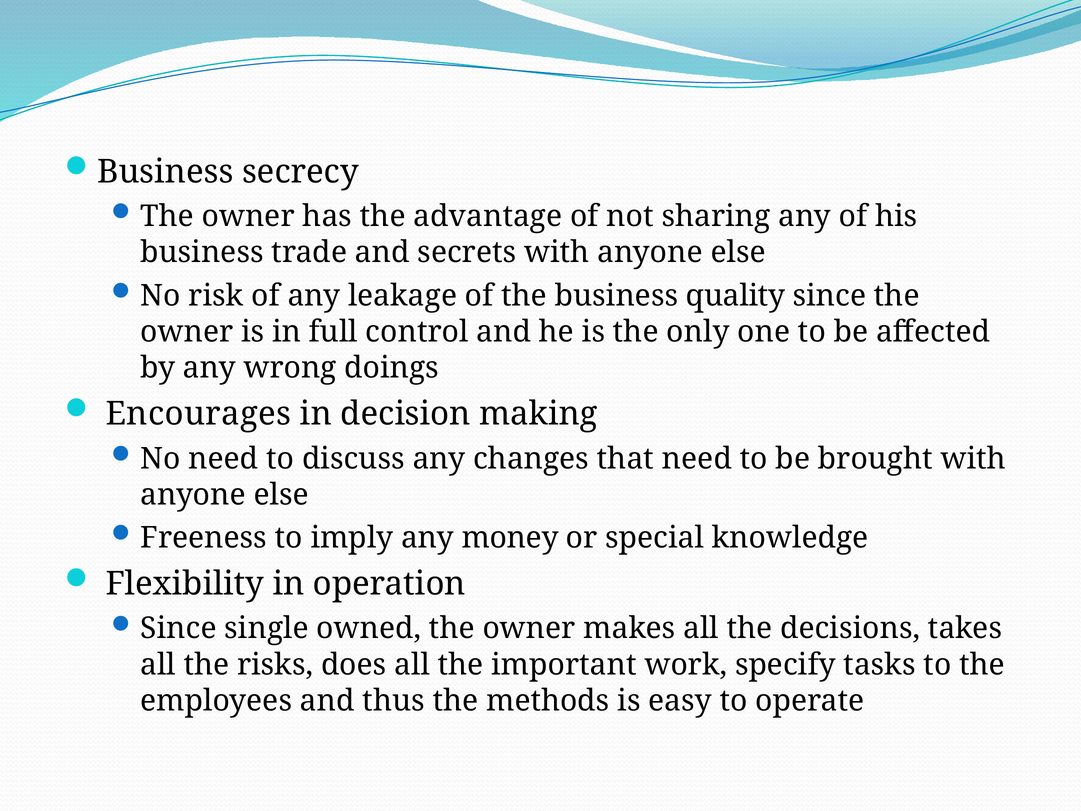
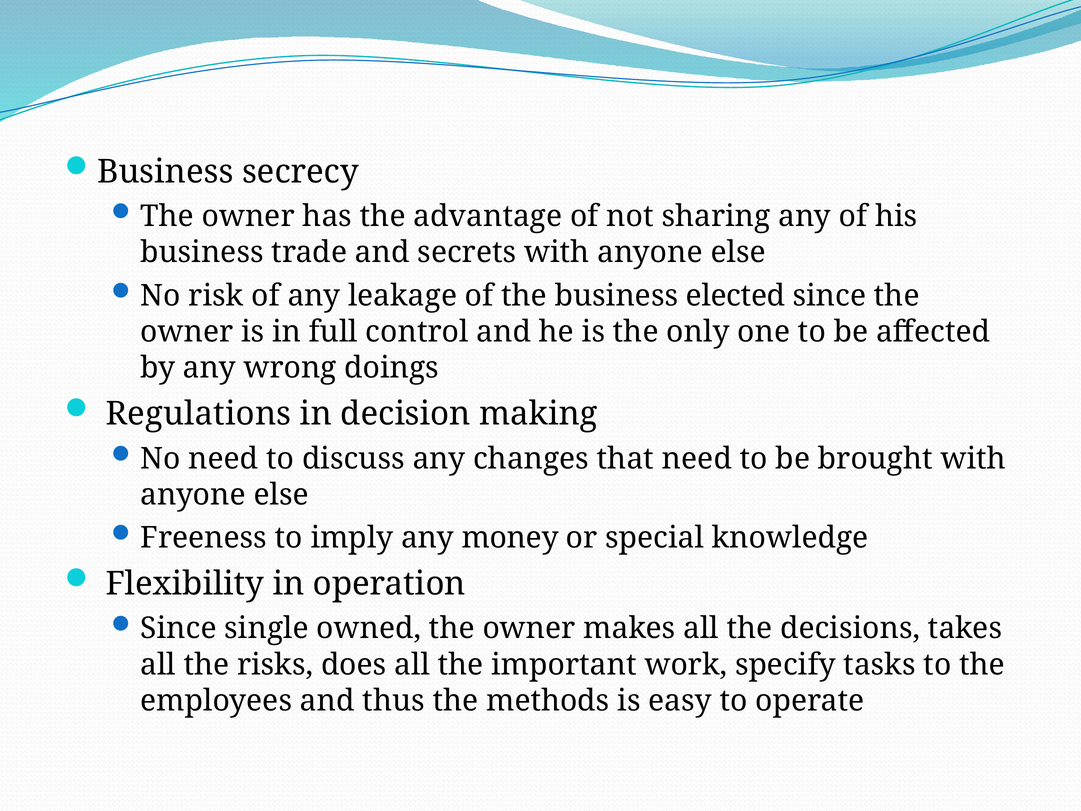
quality: quality -> elected (736, 296)
Encourages: Encourages -> Regulations (198, 414)
